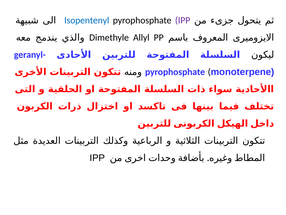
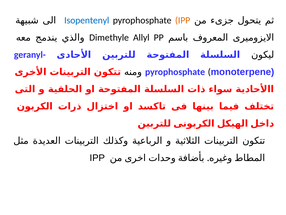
IPP colour: purple -> orange (183, 20)
